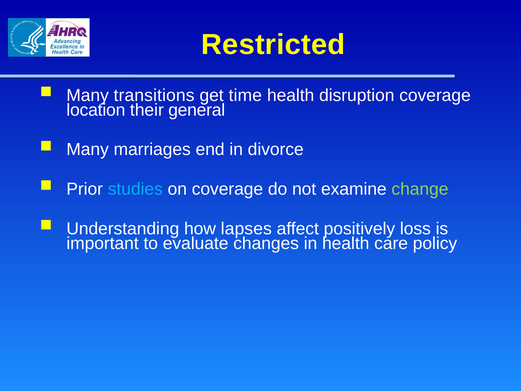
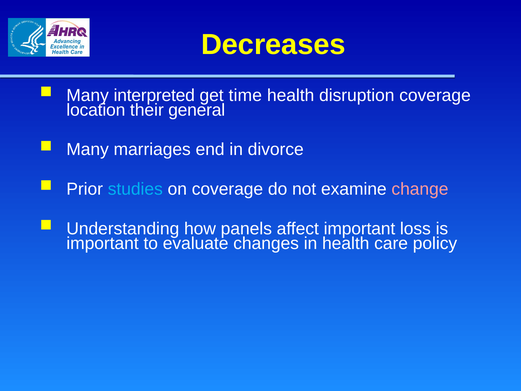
Restricted: Restricted -> Decreases (273, 45)
transitions: transitions -> interpreted (154, 95)
change colour: light green -> pink (420, 189)
lapses: lapses -> panels (246, 229)
affect positively: positively -> important (359, 229)
